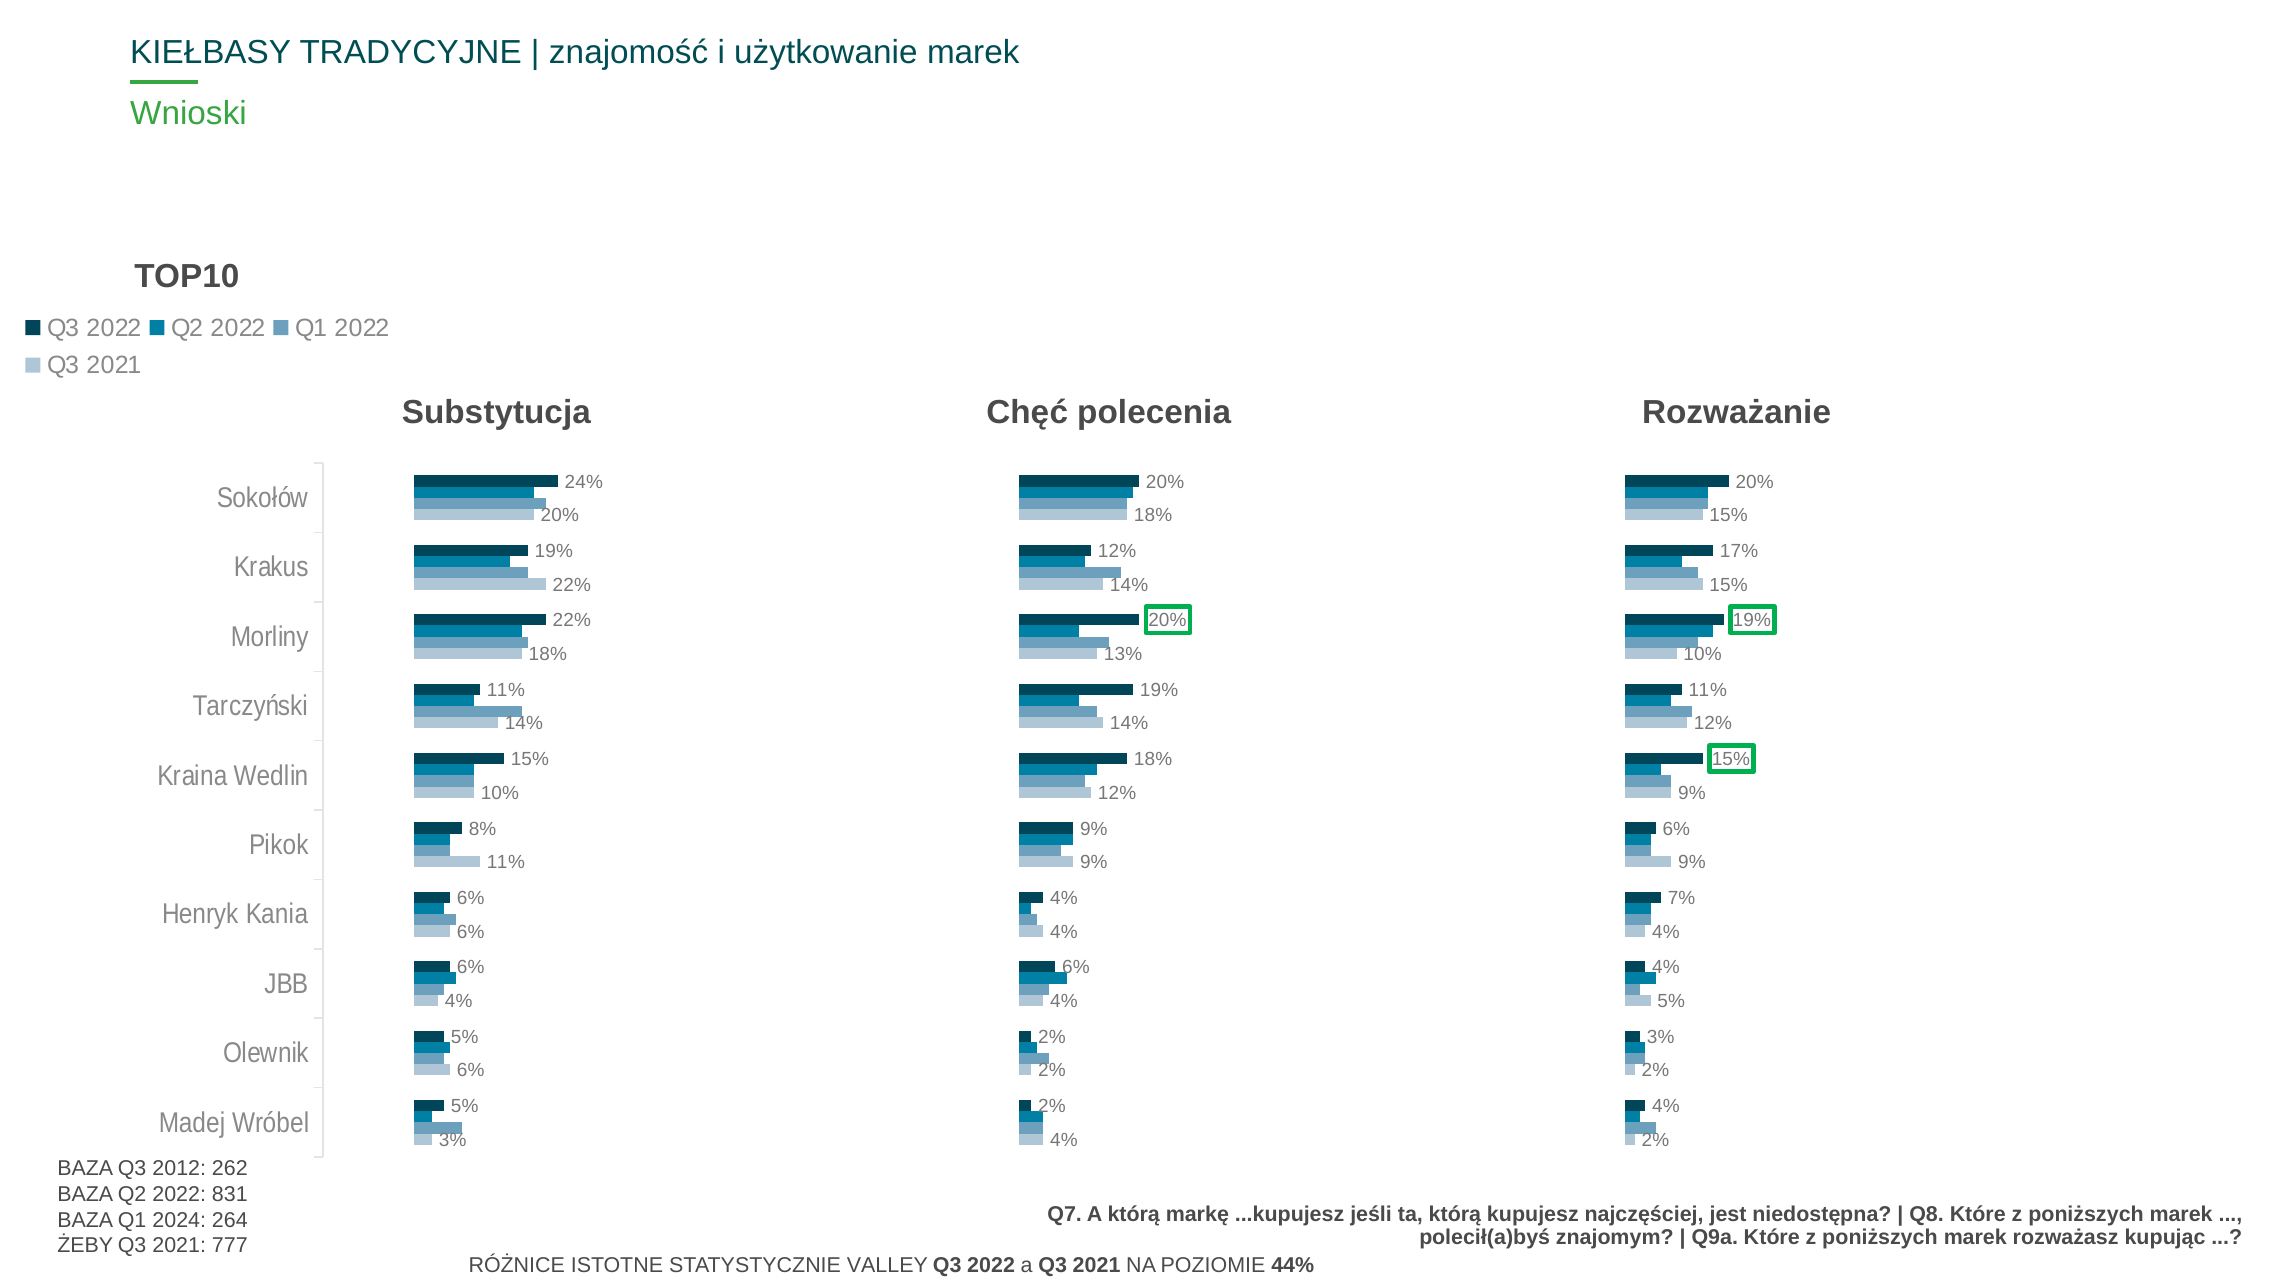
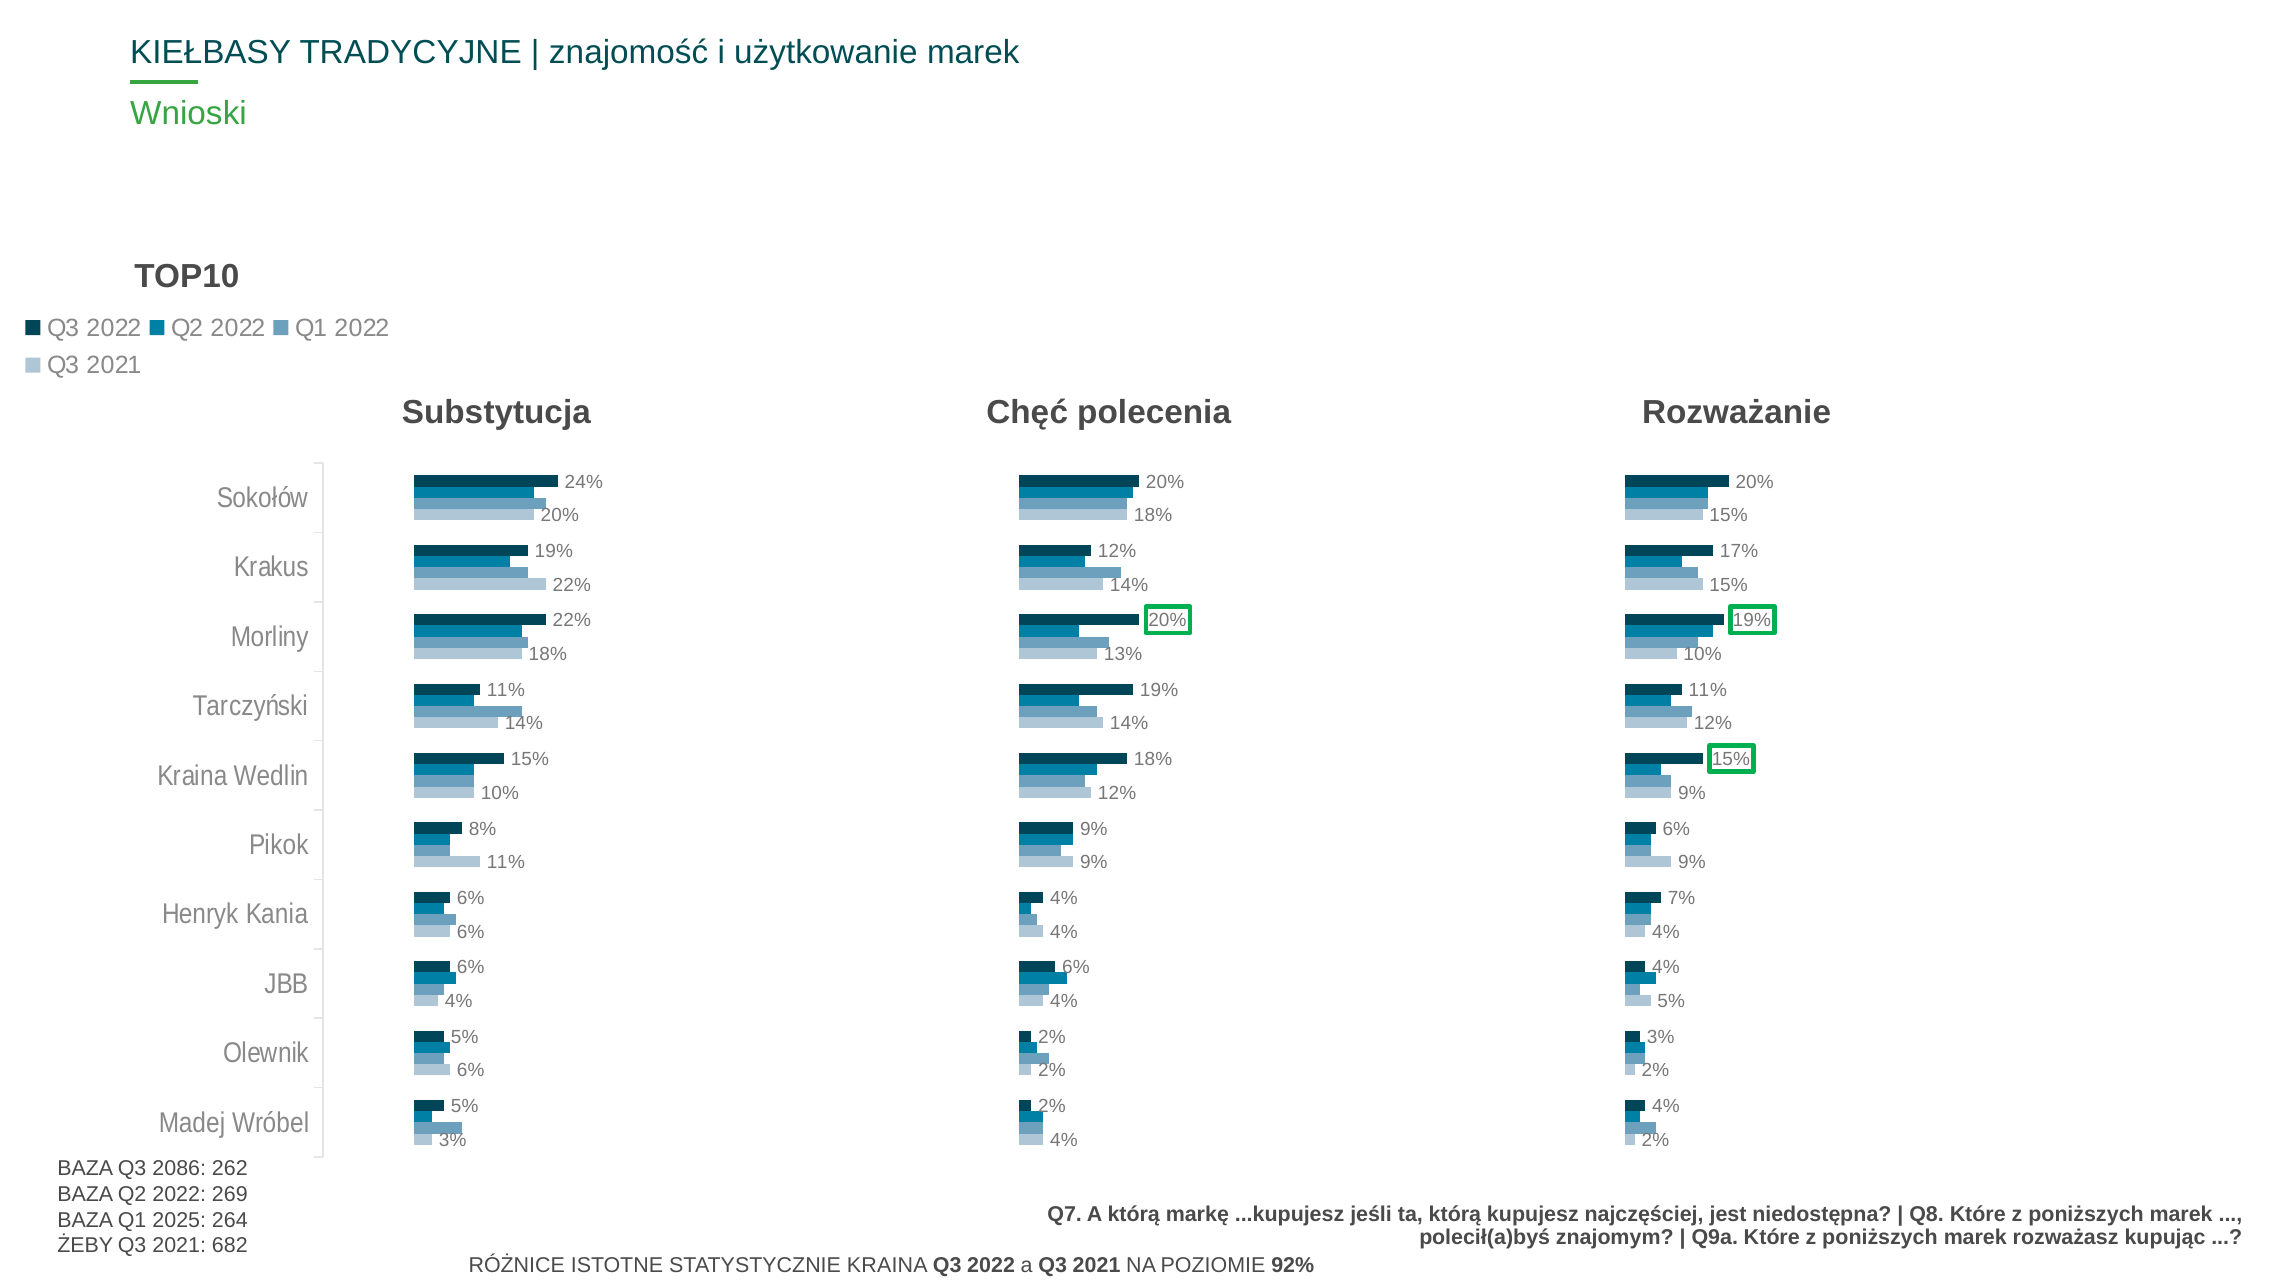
2012: 2012 -> 2086 (179, 1169)
831: 831 -> 269 (230, 1194)
2024: 2024 -> 2025 (179, 1220)
777: 777 -> 682 (230, 1246)
STATYSTYCZNIE VALLEY: VALLEY -> KRAINA (887, 1266)
44%: 44% -> 92% (1293, 1266)
